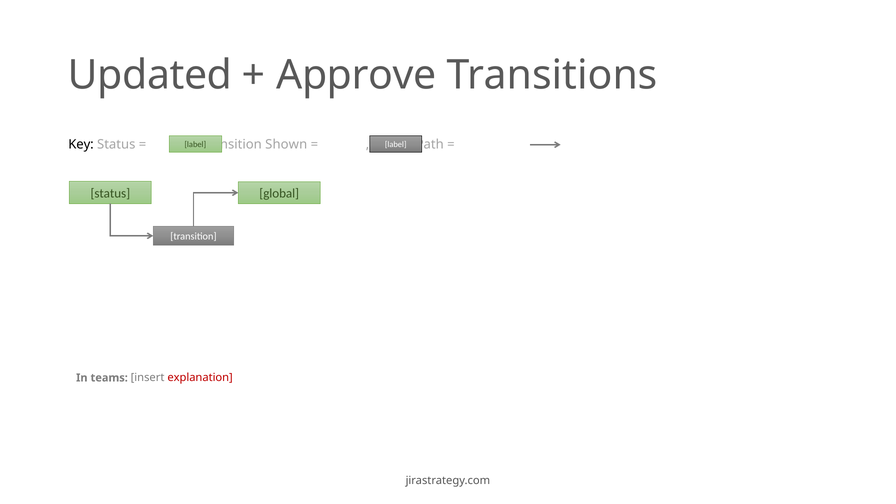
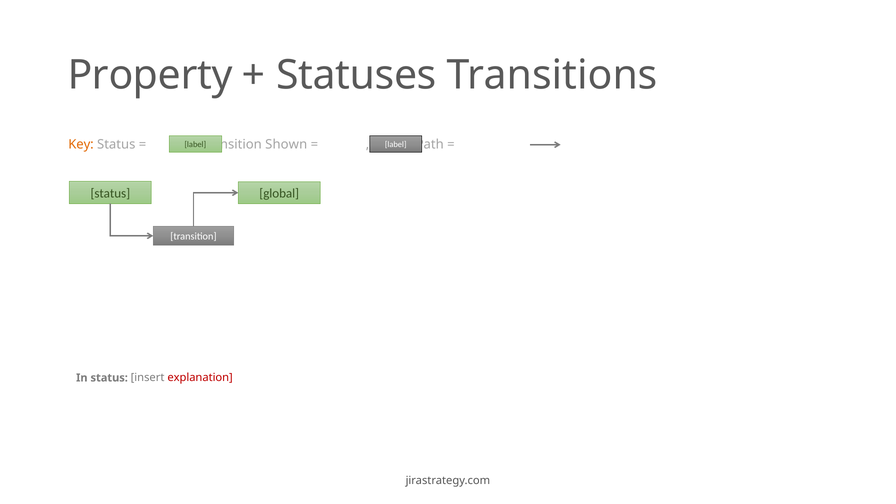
Updated: Updated -> Property (150, 75)
Approve: Approve -> Statuses (356, 75)
Key colour: black -> orange (81, 145)
In teams: teams -> status (109, 378)
